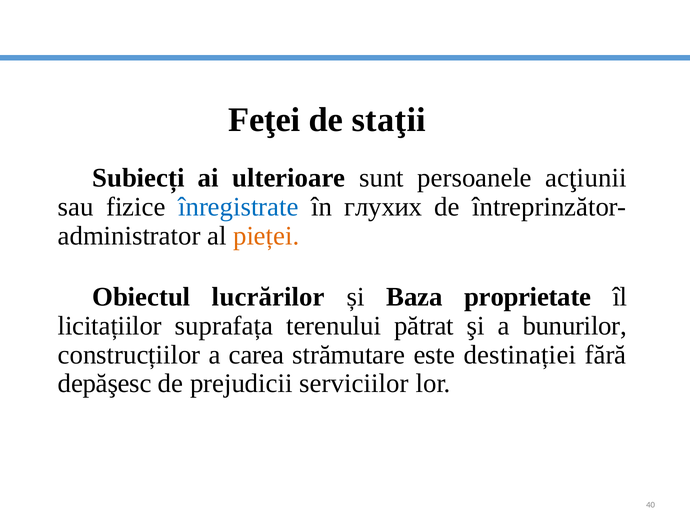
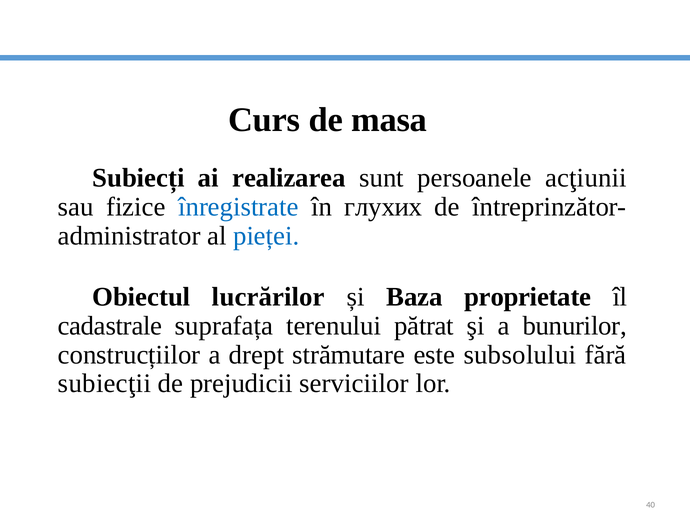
Feţei: Feţei -> Curs (264, 120)
staţii: staţii -> masa (389, 120)
ulterioare: ulterioare -> realizarea (289, 178)
pieței colour: orange -> blue (266, 236)
licitațiilor: licitațiilor -> cadastrale (110, 326)
carea: carea -> drept (256, 355)
destinației: destinației -> subsolului (520, 355)
depăşesc: depăşesc -> subiecţii (104, 384)
